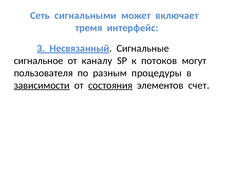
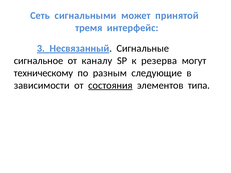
включает: включает -> принятой (177, 16)
потоков: потоков -> резерва (159, 61)
пользователя: пользователя -> техническому (43, 73)
процедуры: процедуры -> следующие (157, 73)
зависимости underline: present -> none (42, 85)
счет: счет -> типа (199, 85)
